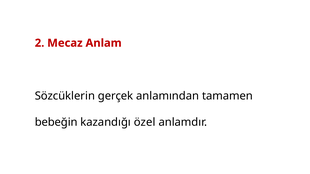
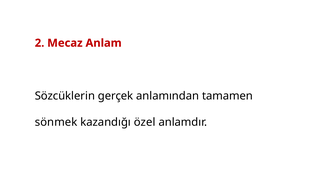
bebeğin: bebeğin -> sönmek (56, 122)
